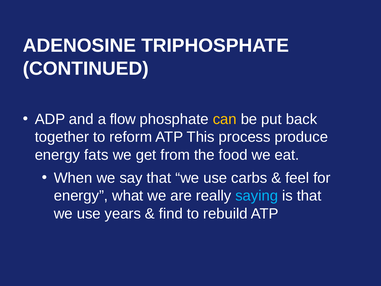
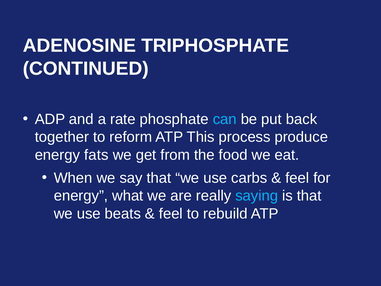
flow: flow -> rate (123, 119)
can colour: yellow -> light blue (225, 119)
years: years -> beats (123, 213)
find: find -> feel (171, 213)
